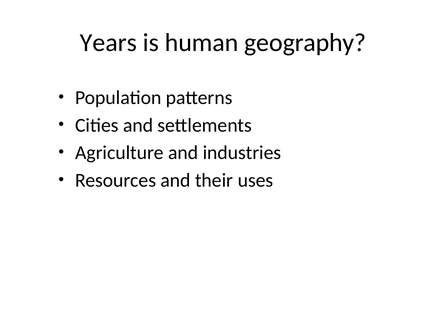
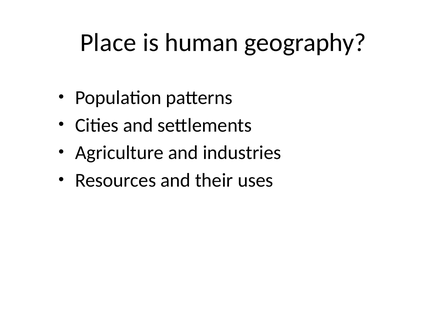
Years: Years -> Place (108, 43)
